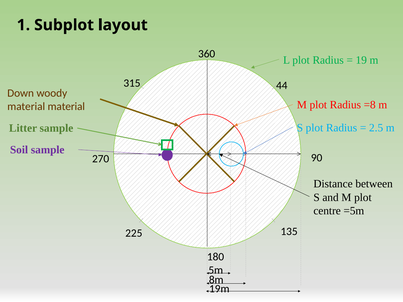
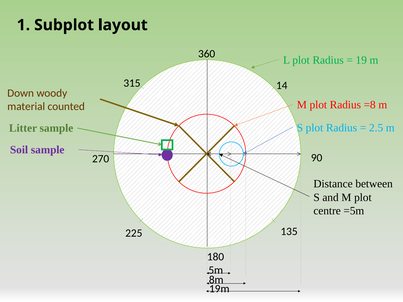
44: 44 -> 14 (282, 85)
material material: material -> counted (66, 107)
